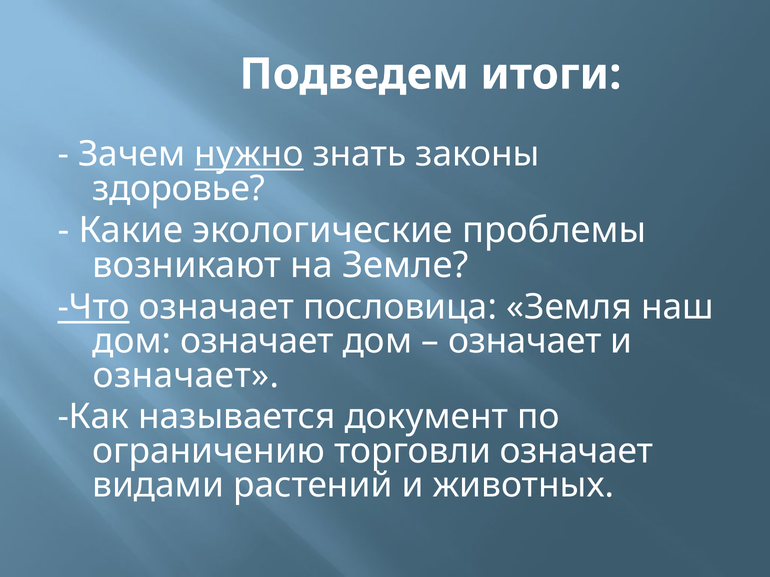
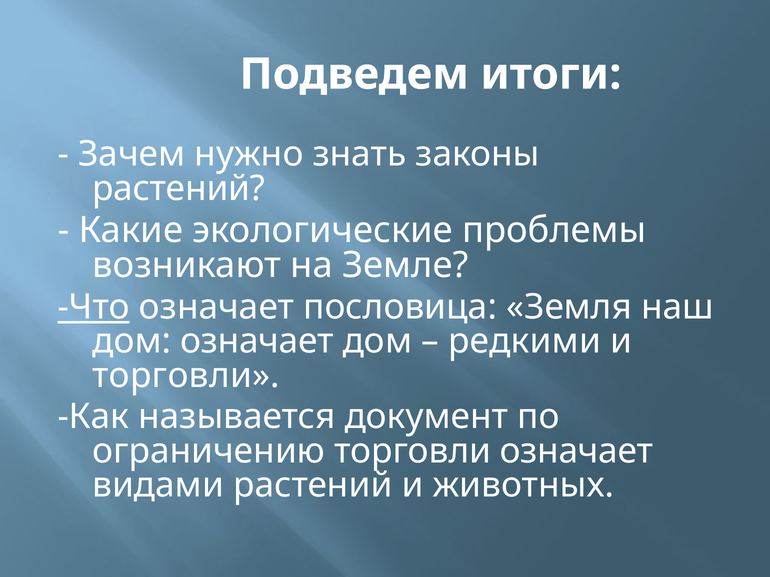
нужно underline: present -> none (249, 154)
здоровье: здоровье -> растений (179, 189)
означает: означает -> редкими (525, 342)
означает: означает -> торговли (186, 376)
